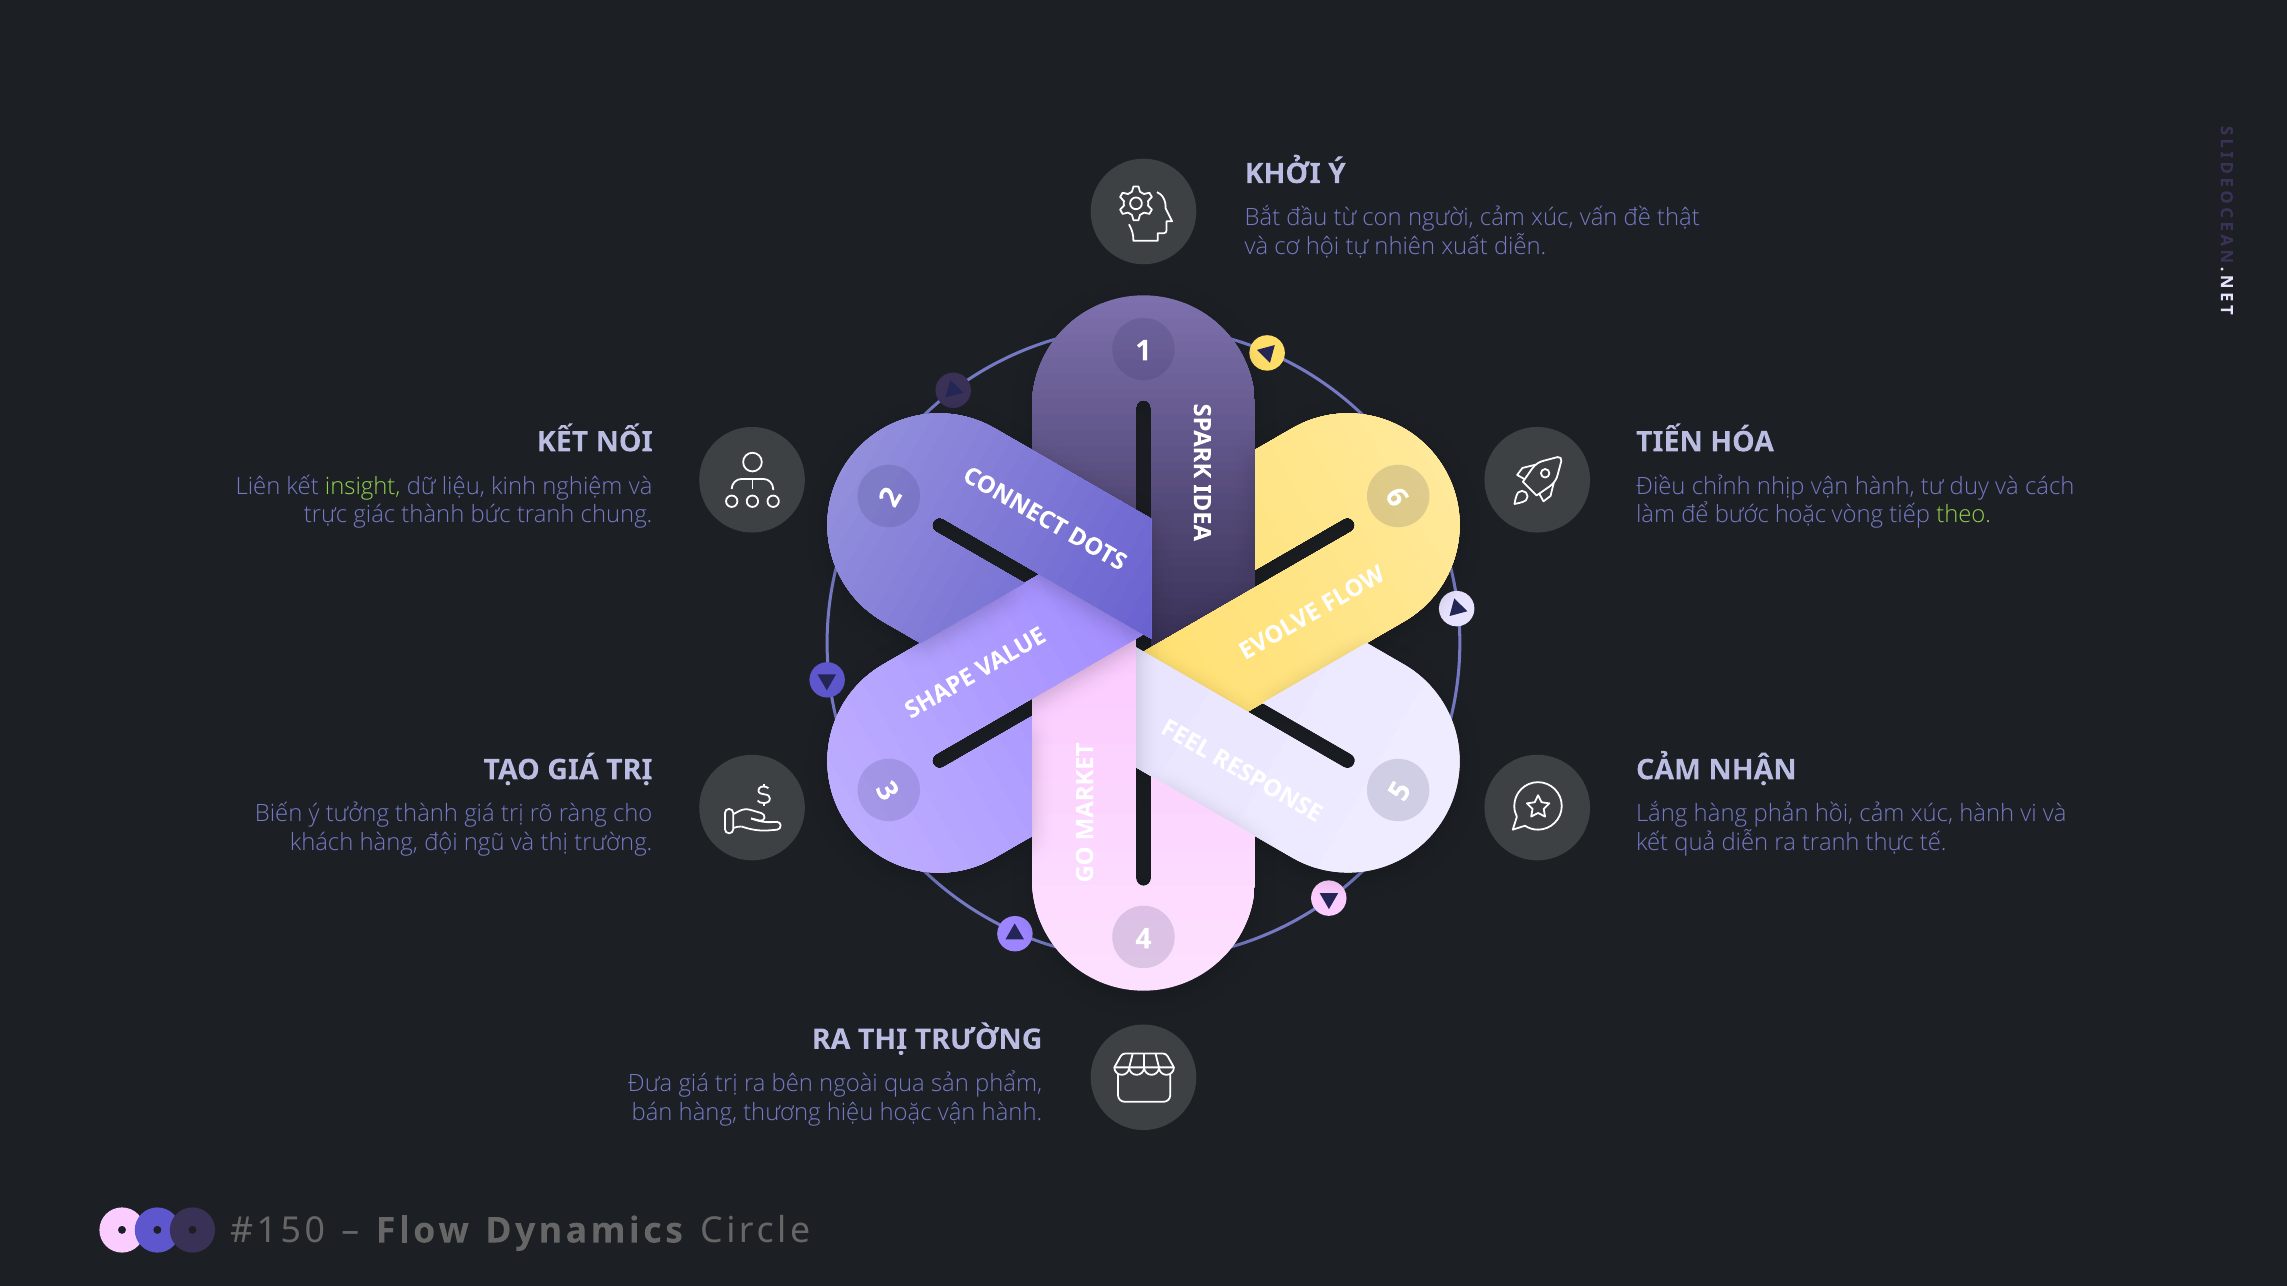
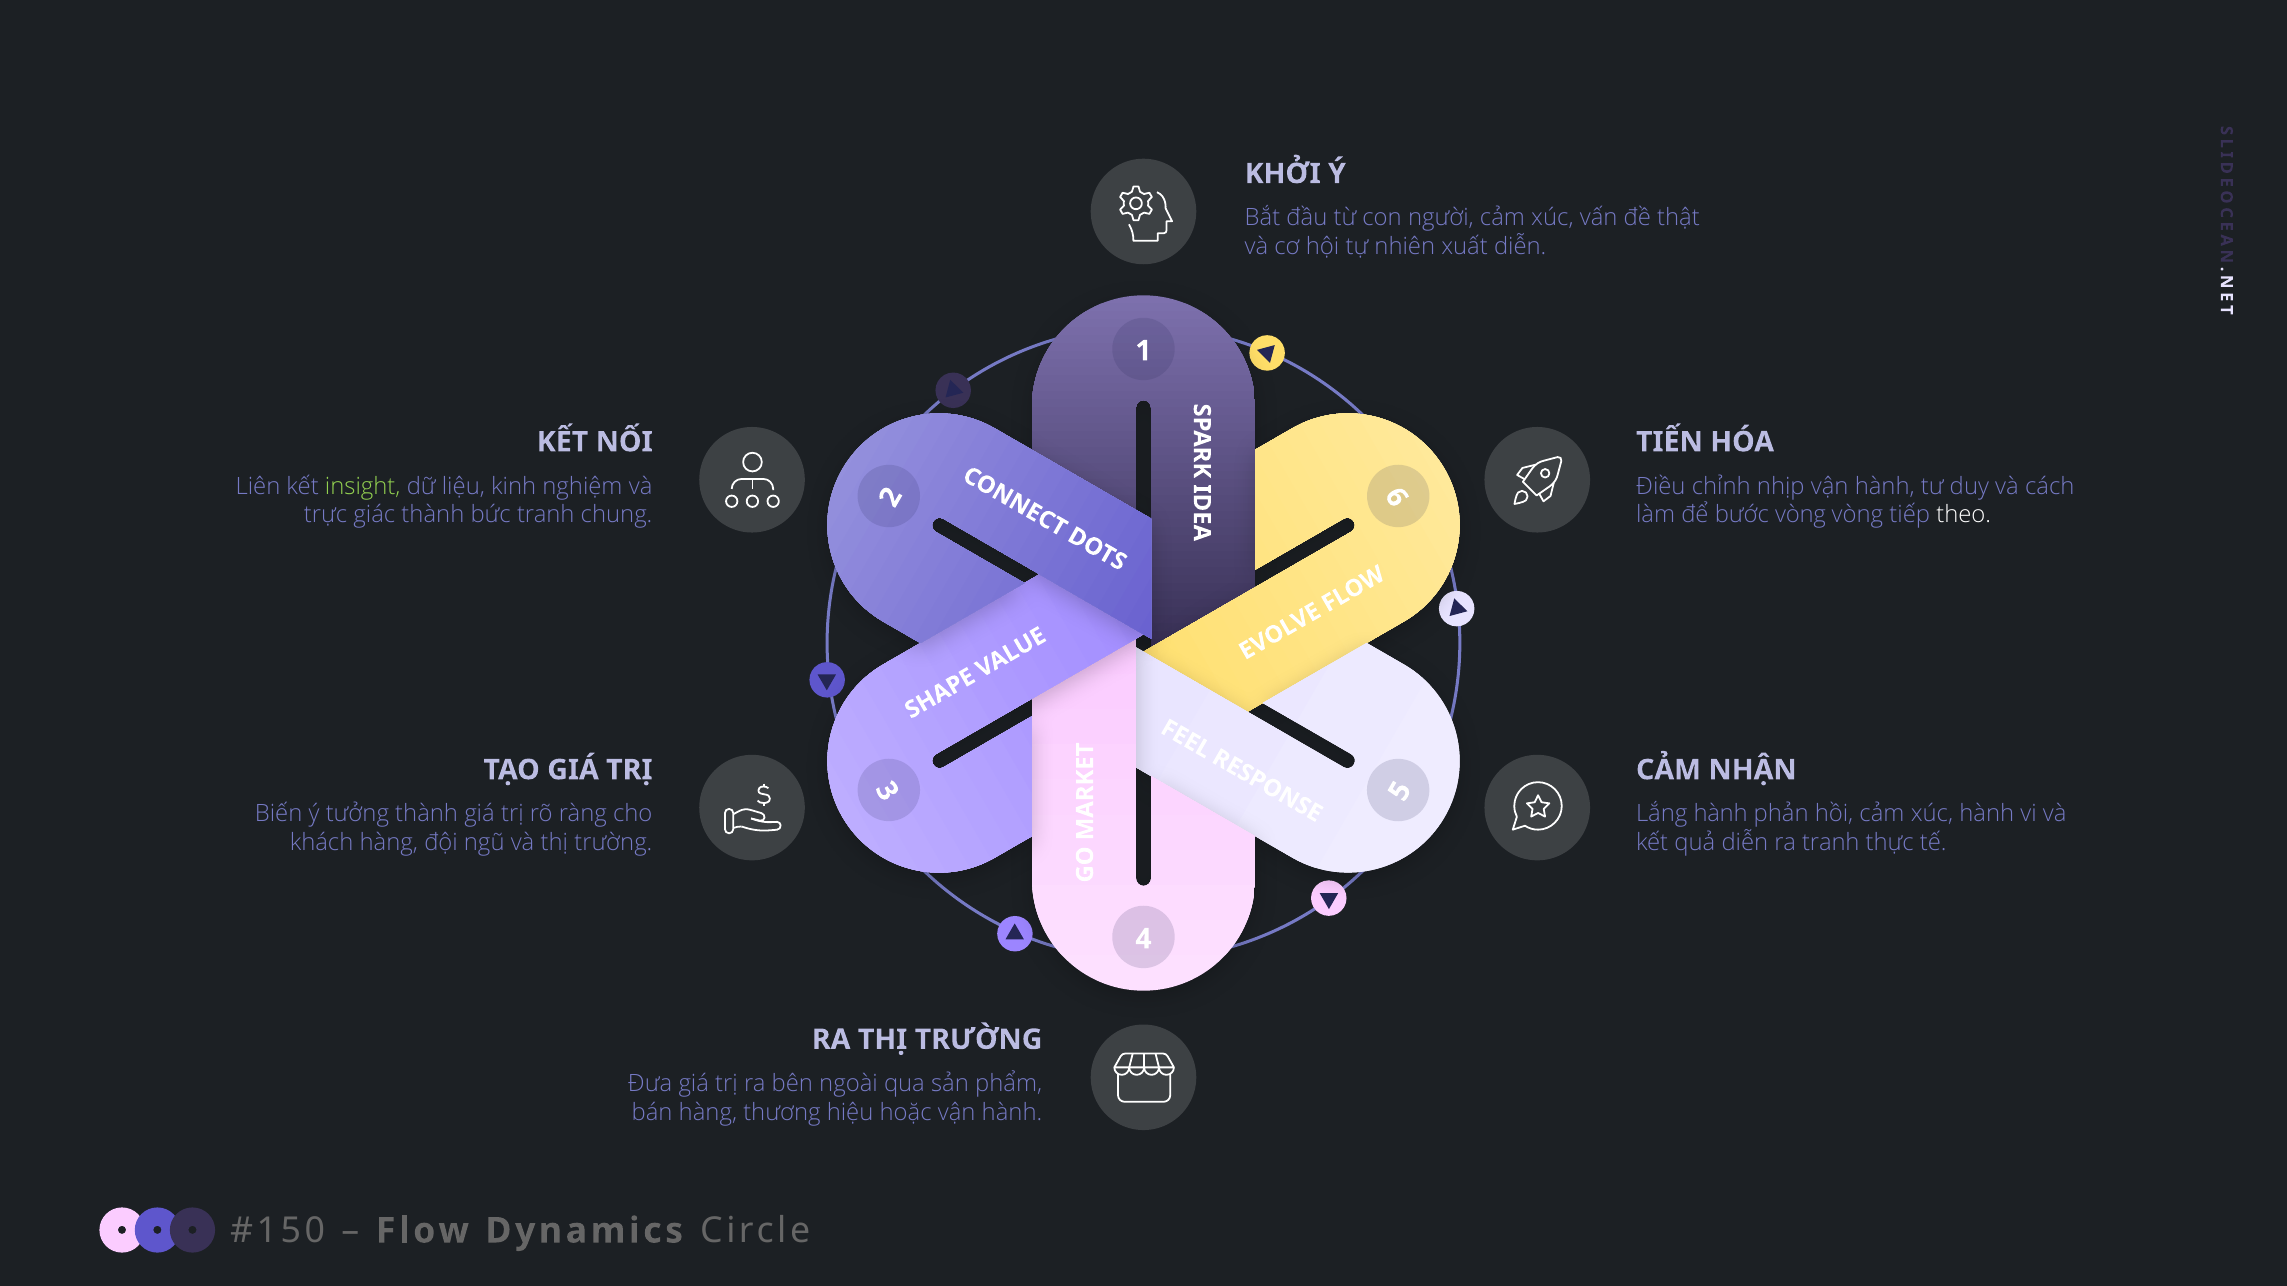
bước hoặc: hoặc -> vòng (1800, 515)
theo colour: light green -> white (1964, 515)
Lắng hàng: hàng -> hành (1721, 814)
